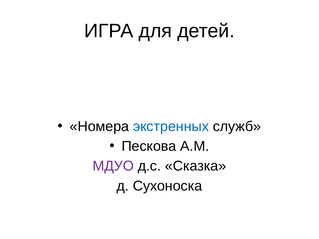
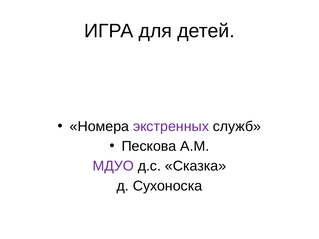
экстренных colour: blue -> purple (171, 126)
